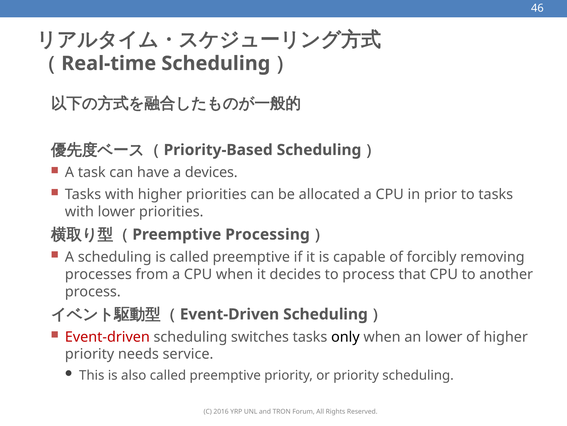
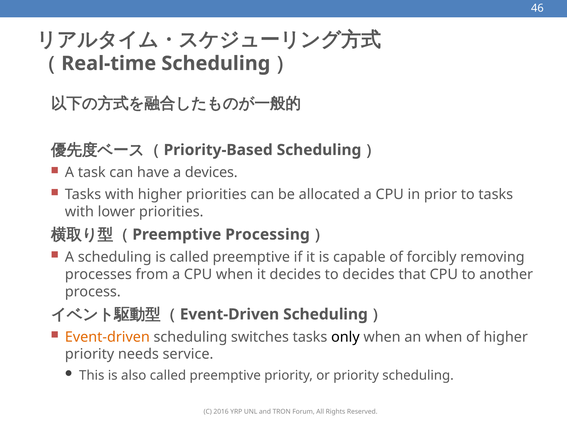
to process: process -> decides (368, 274)
Event-driven colour: red -> orange (107, 336)
an lower: lower -> when (444, 336)
